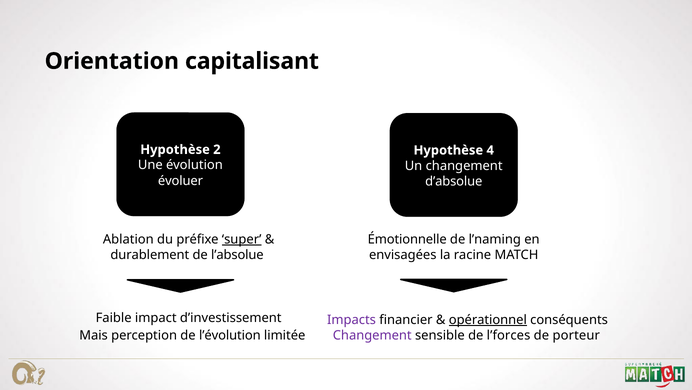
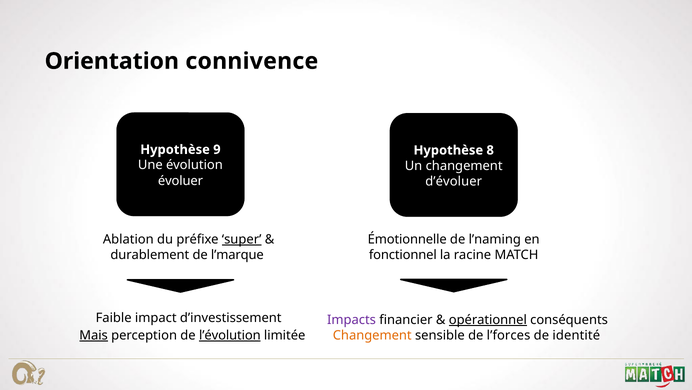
capitalisant: capitalisant -> connivence (252, 61)
2: 2 -> 9 (217, 149)
4: 4 -> 8 (490, 150)
d’absolue: d’absolue -> d’évoluer (454, 181)
l’absolue: l’absolue -> l’marque (237, 255)
envisagées: envisagées -> fonctionnel (403, 255)
Mais underline: none -> present (94, 335)
l’évolution underline: none -> present (230, 335)
Changement colour: purple -> orange (372, 335)
porteur: porteur -> identité (576, 335)
